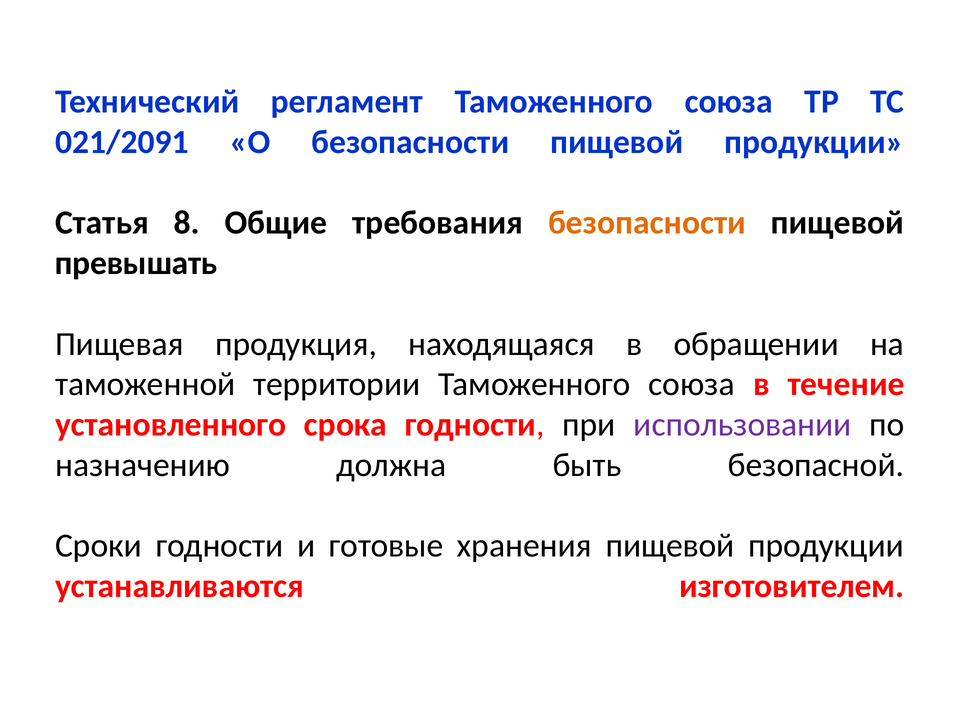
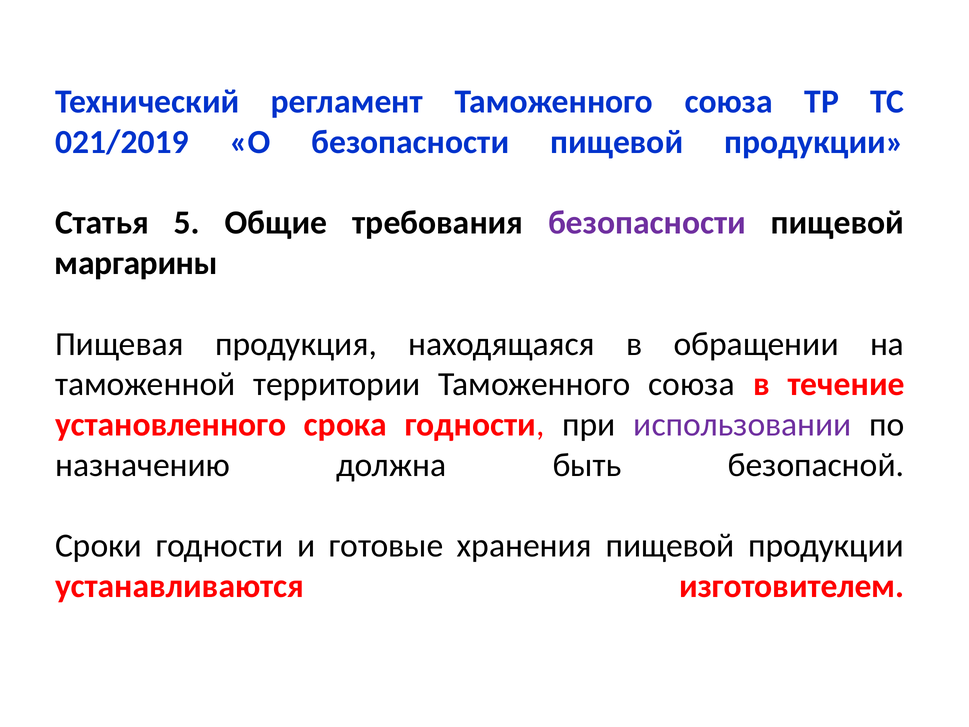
021/2091: 021/2091 -> 021/2019 (122, 142)
8: 8 -> 5 (187, 223)
безопасности colour: orange -> purple (647, 223)
превышать: превышать -> маргарины (136, 263)
